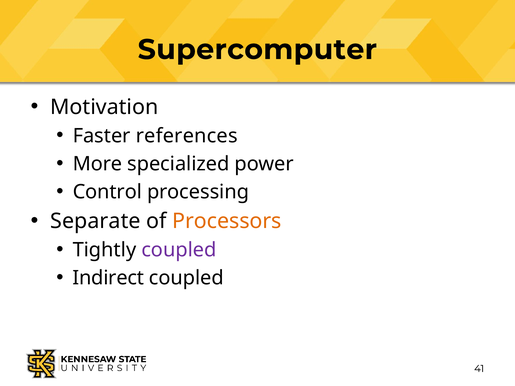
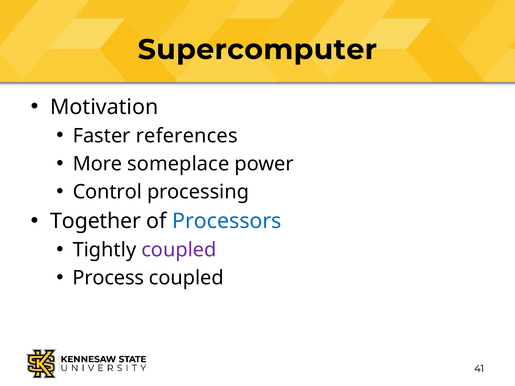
specialized: specialized -> someplace (178, 164)
Separate: Separate -> Together (96, 221)
Processors colour: orange -> blue (227, 221)
Indirect: Indirect -> Process (108, 278)
